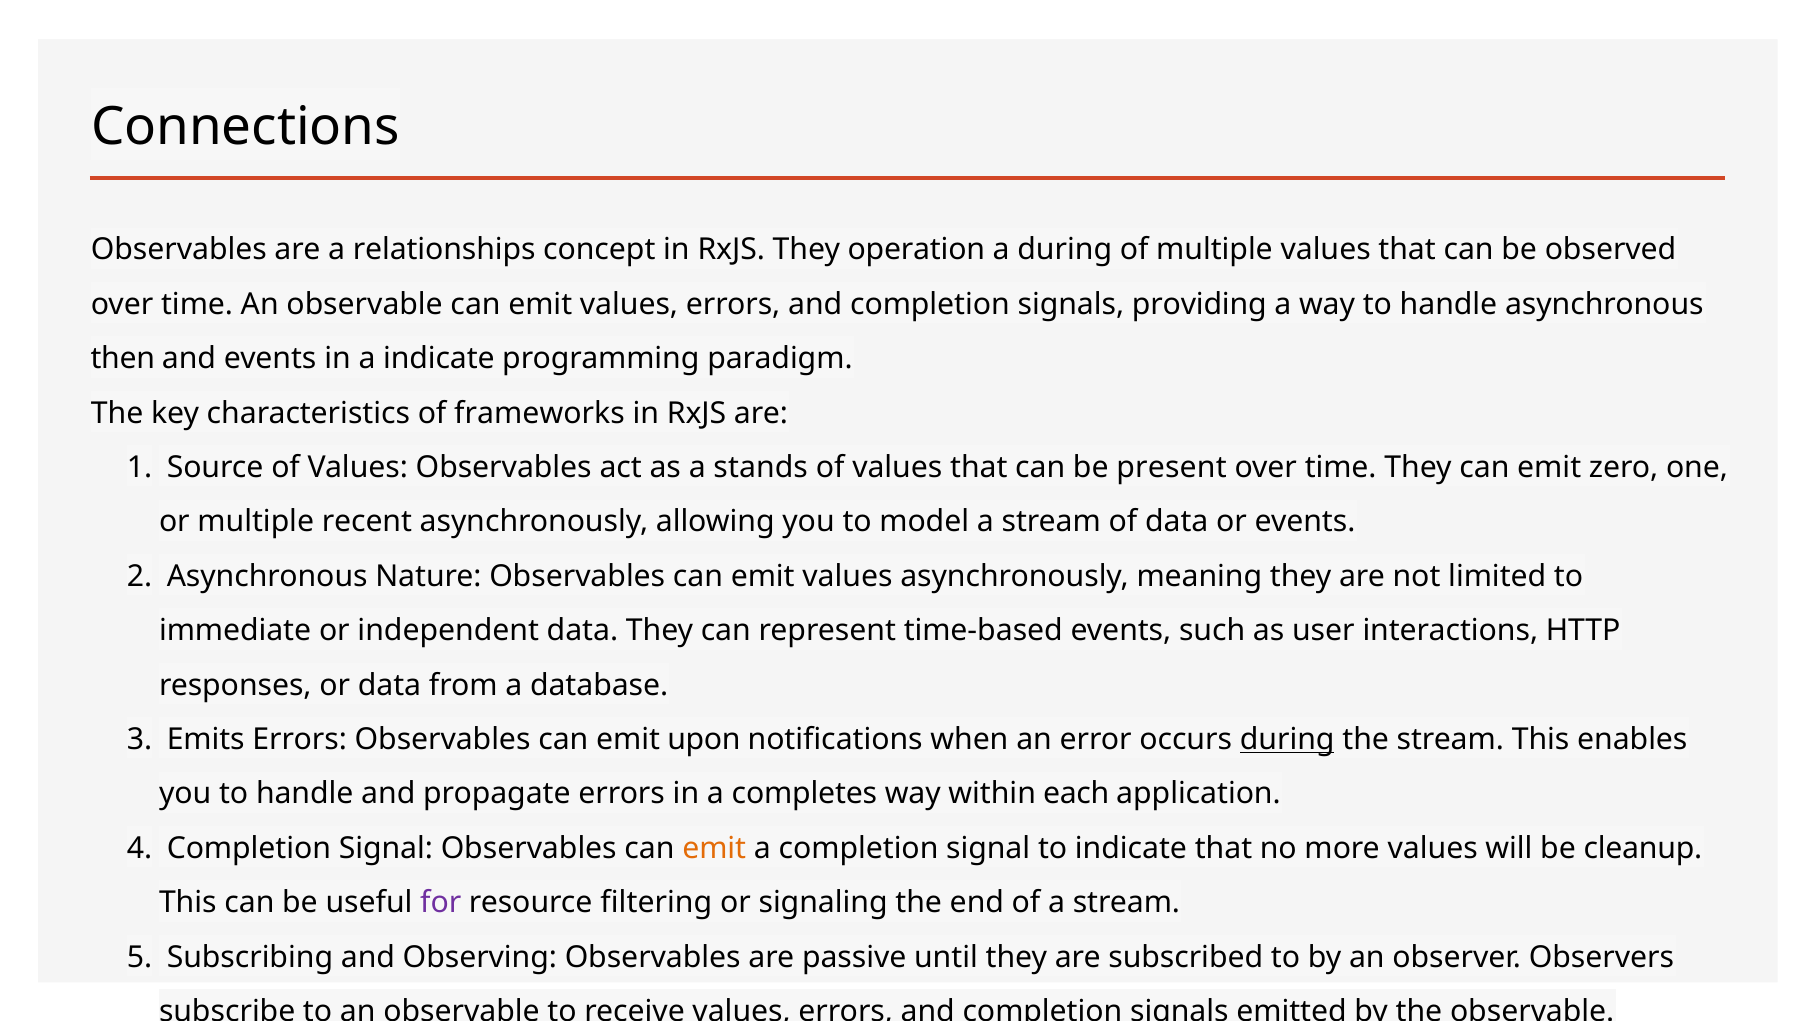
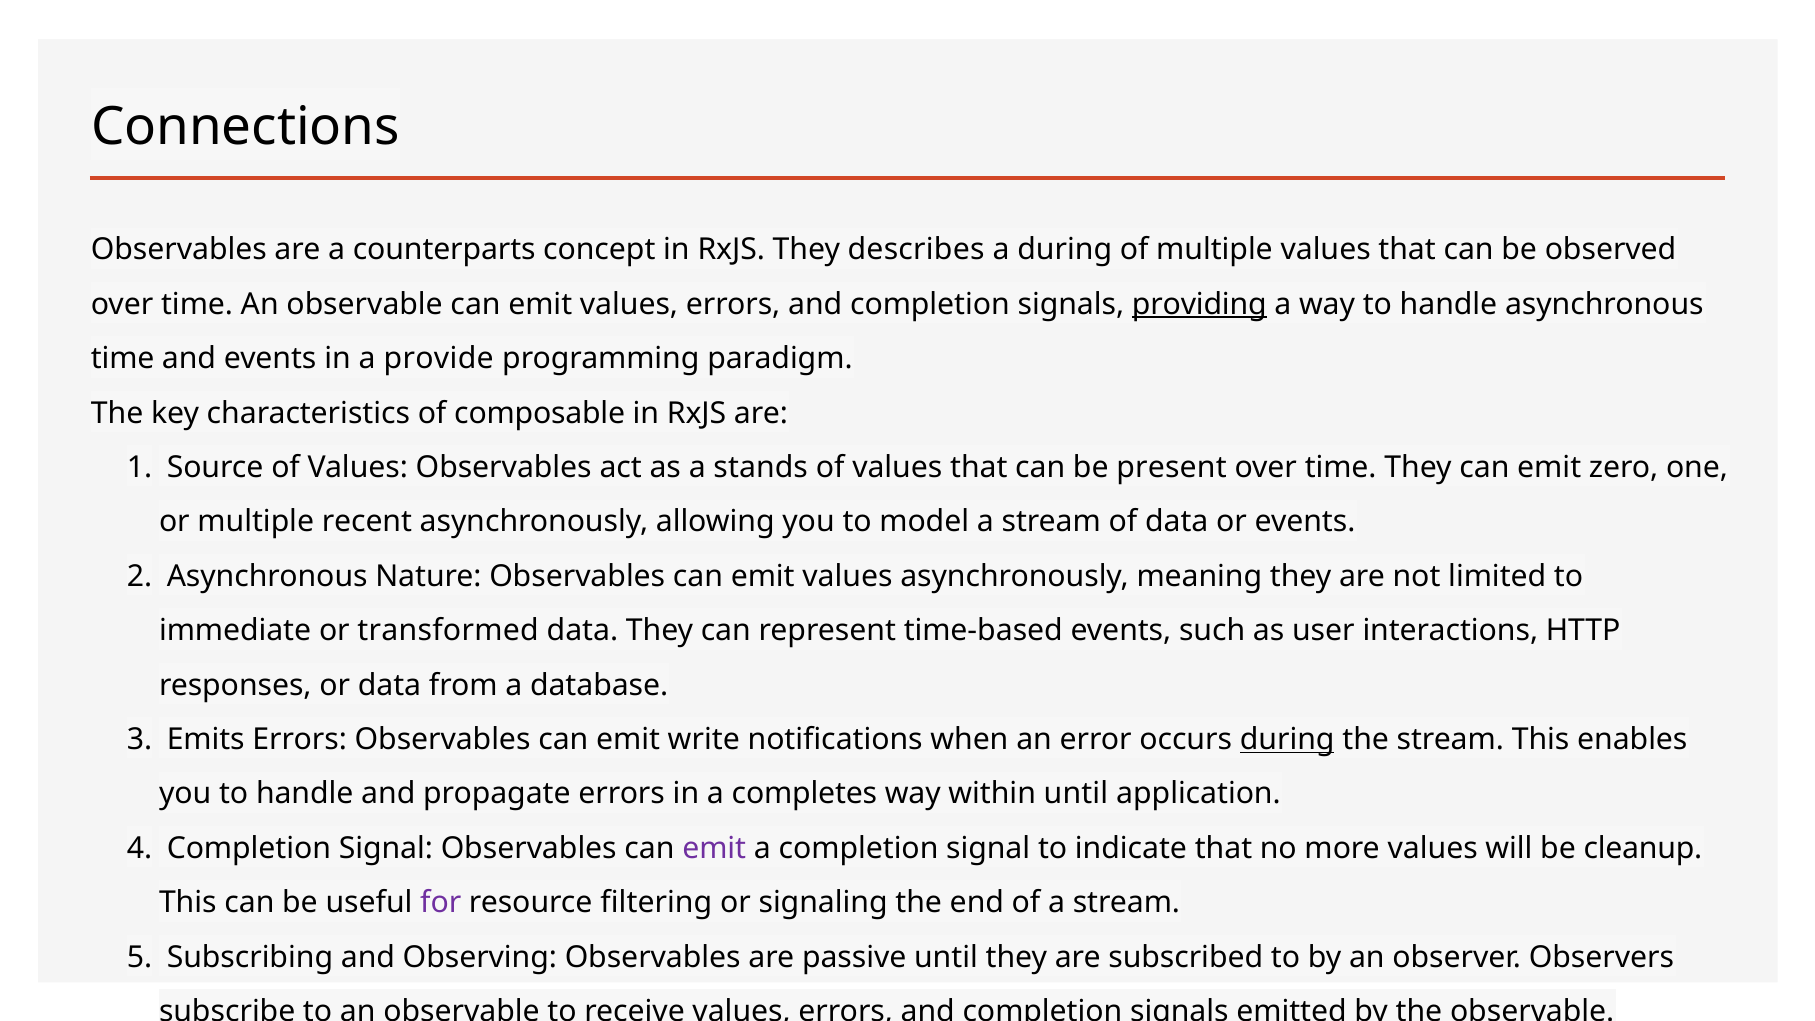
relationships: relationships -> counterparts (444, 250)
operation: operation -> describes (916, 250)
providing underline: none -> present (1199, 304)
then: then -> time (123, 359)
a indicate: indicate -> provide (439, 359)
frameworks: frameworks -> composable (540, 413)
independent: independent -> transformed (448, 631)
upon: upon -> write (704, 739)
within each: each -> until (1076, 794)
emit colour: orange -> purple (714, 848)
